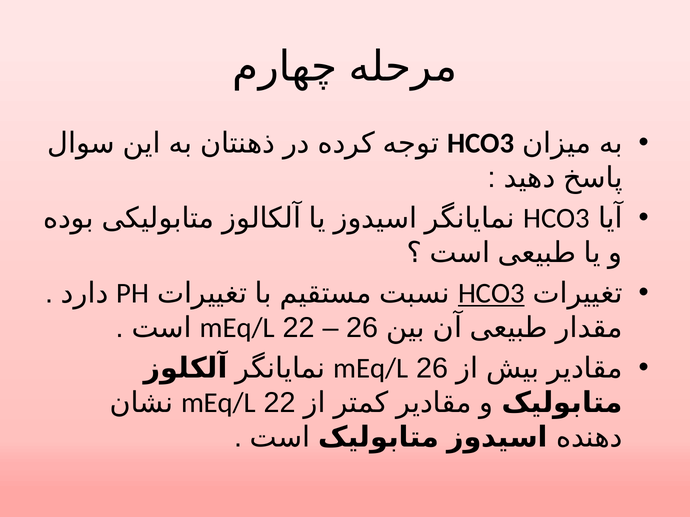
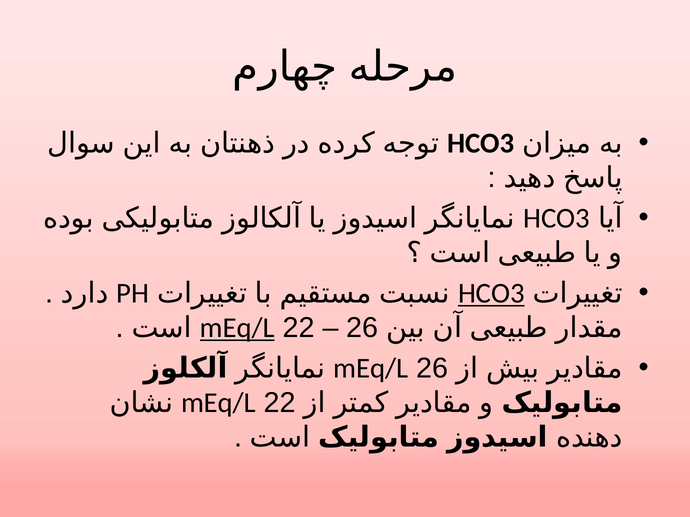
mEq/L underline: none -> present (237, 328)
